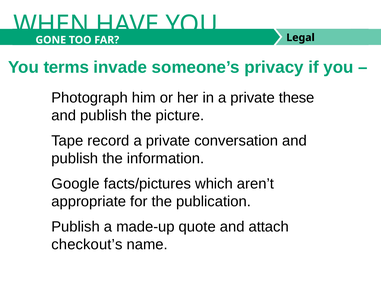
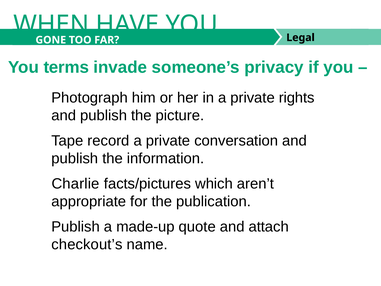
these: these -> rights (297, 98)
Google: Google -> Charlie (76, 184)
